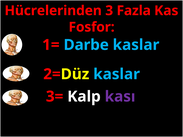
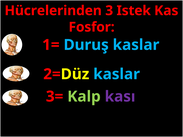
Fazla: Fazla -> Istek (134, 11)
Darbe: Darbe -> Duruş (86, 45)
Kalp colour: white -> light green (84, 97)
